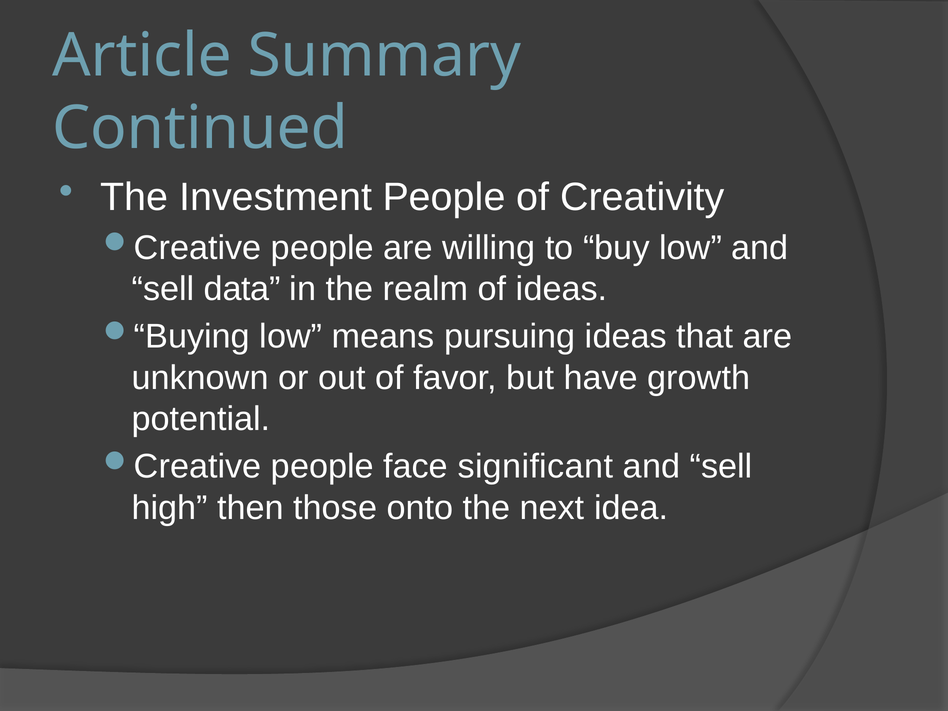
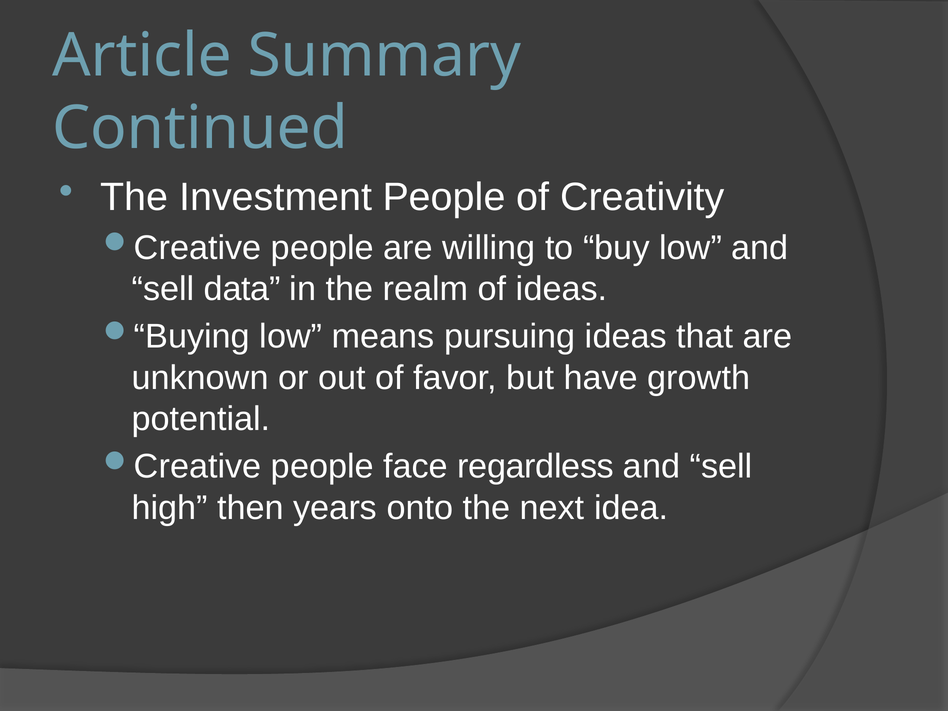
significant: significant -> regardless (536, 467)
those: those -> years (335, 508)
